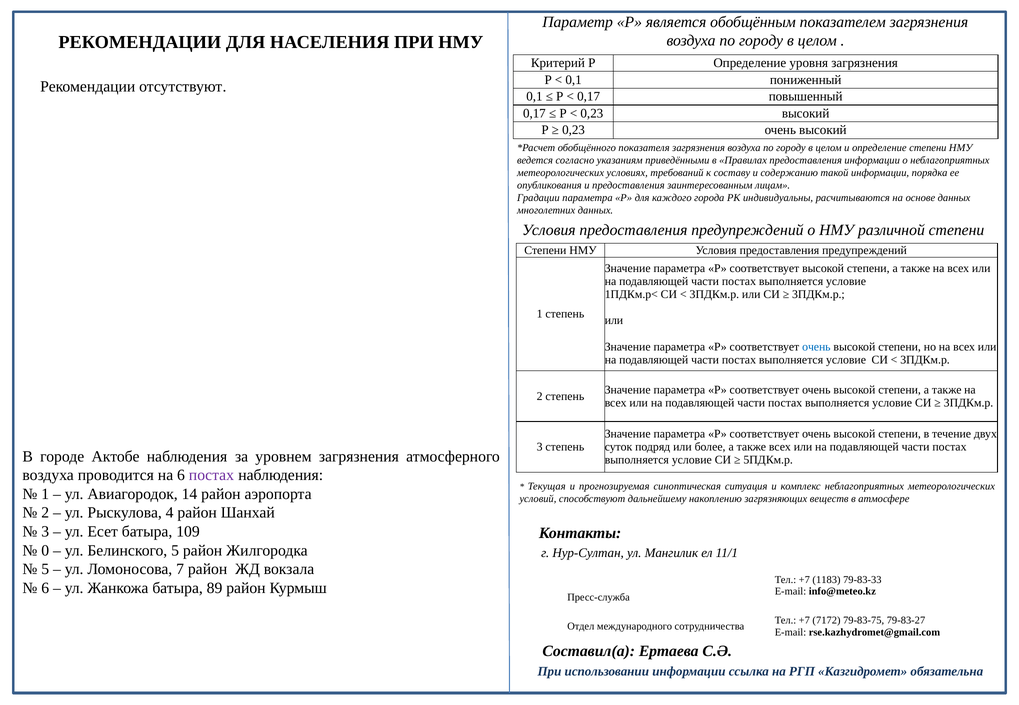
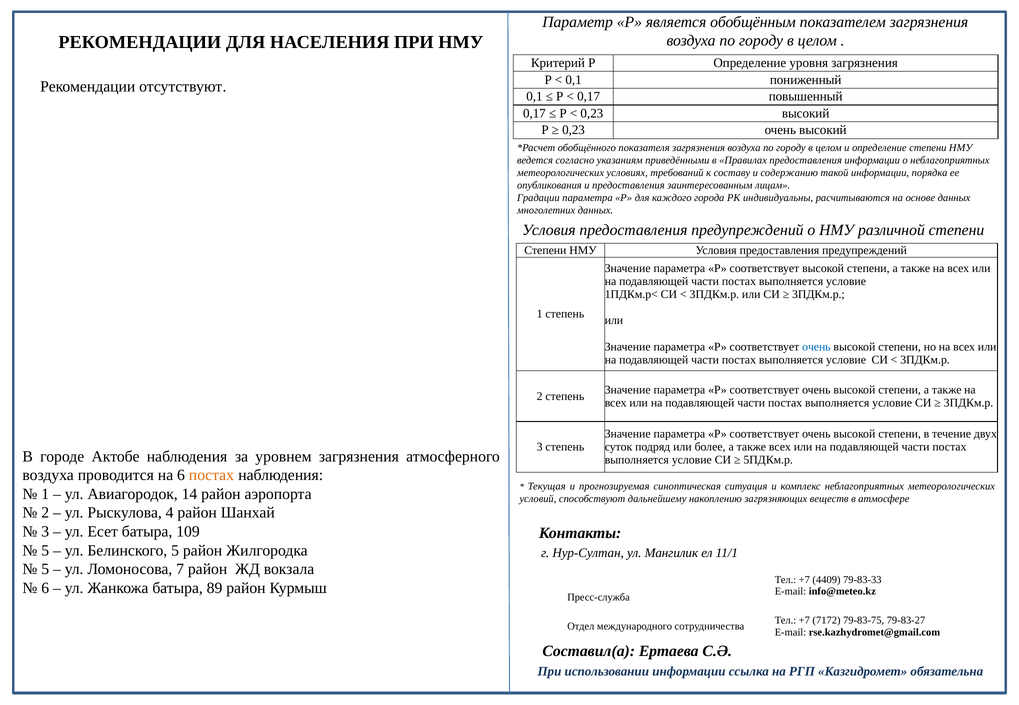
постах colour: purple -> orange (211, 476)
0: 0 -> 5 (45, 551)
1183: 1183 -> 4409 (827, 580)
